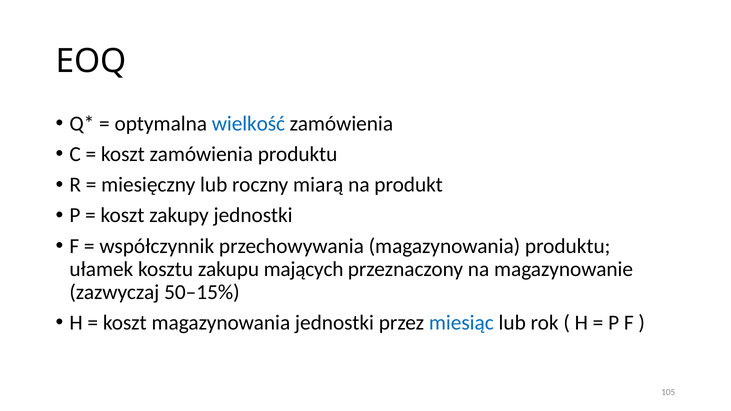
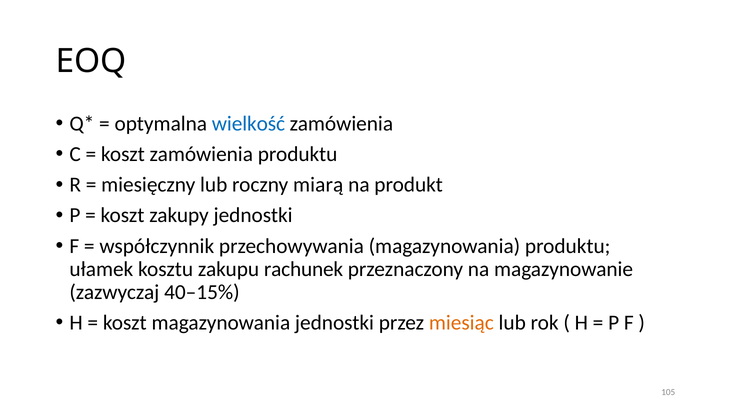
mających: mających -> rachunek (304, 269)
50–15%: 50–15% -> 40–15% (202, 292)
miesiąc colour: blue -> orange (461, 323)
